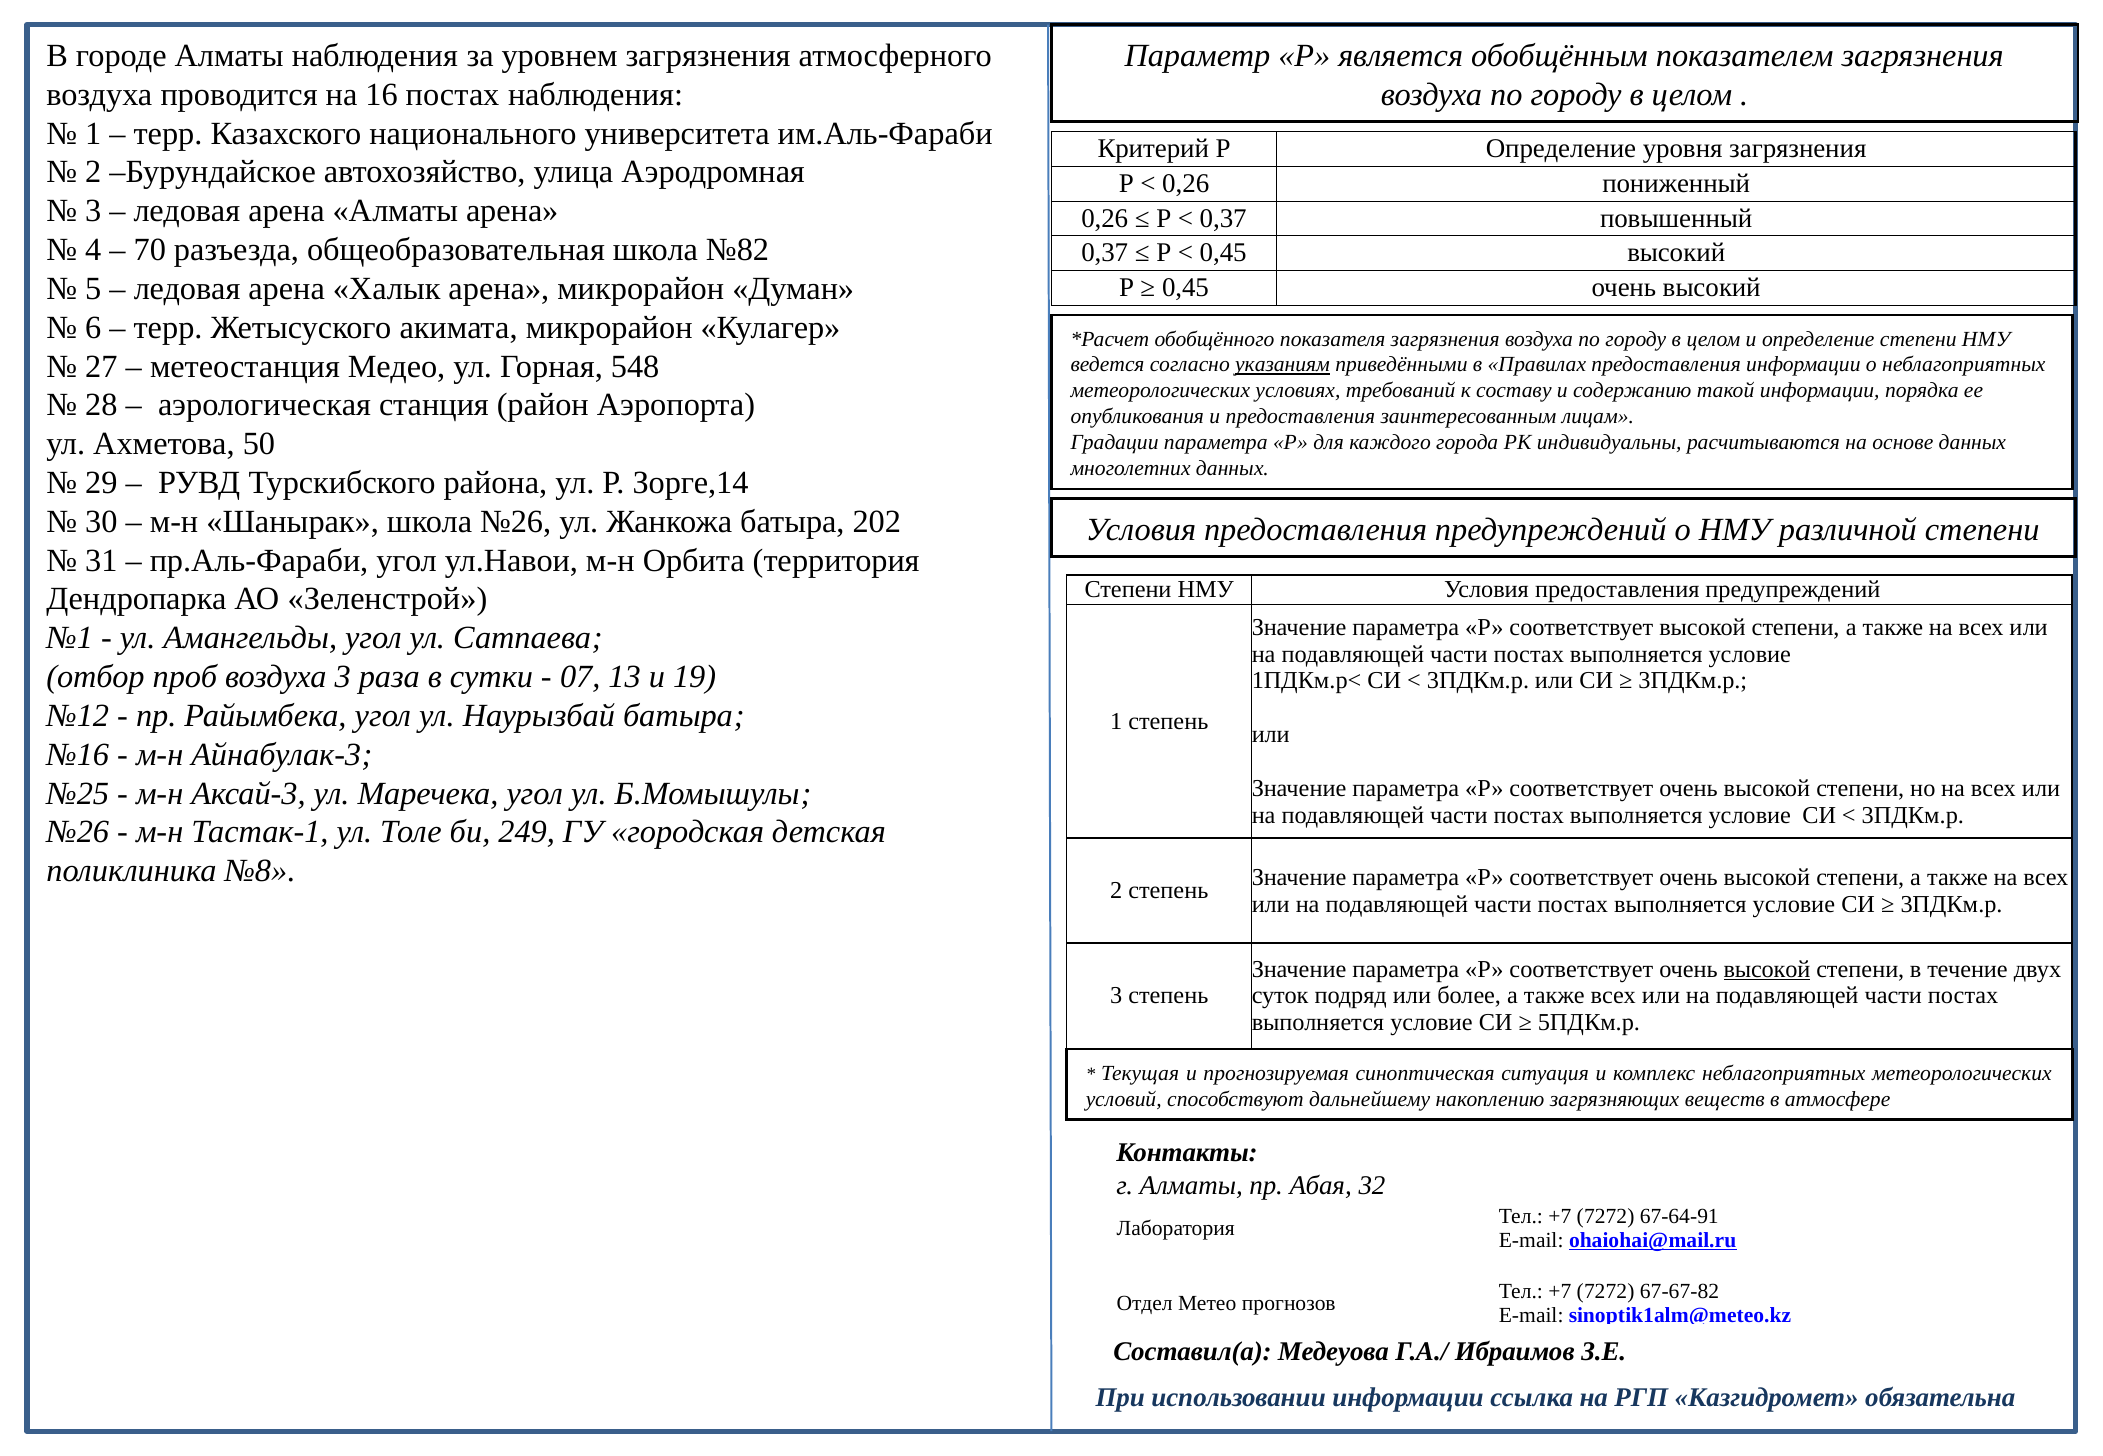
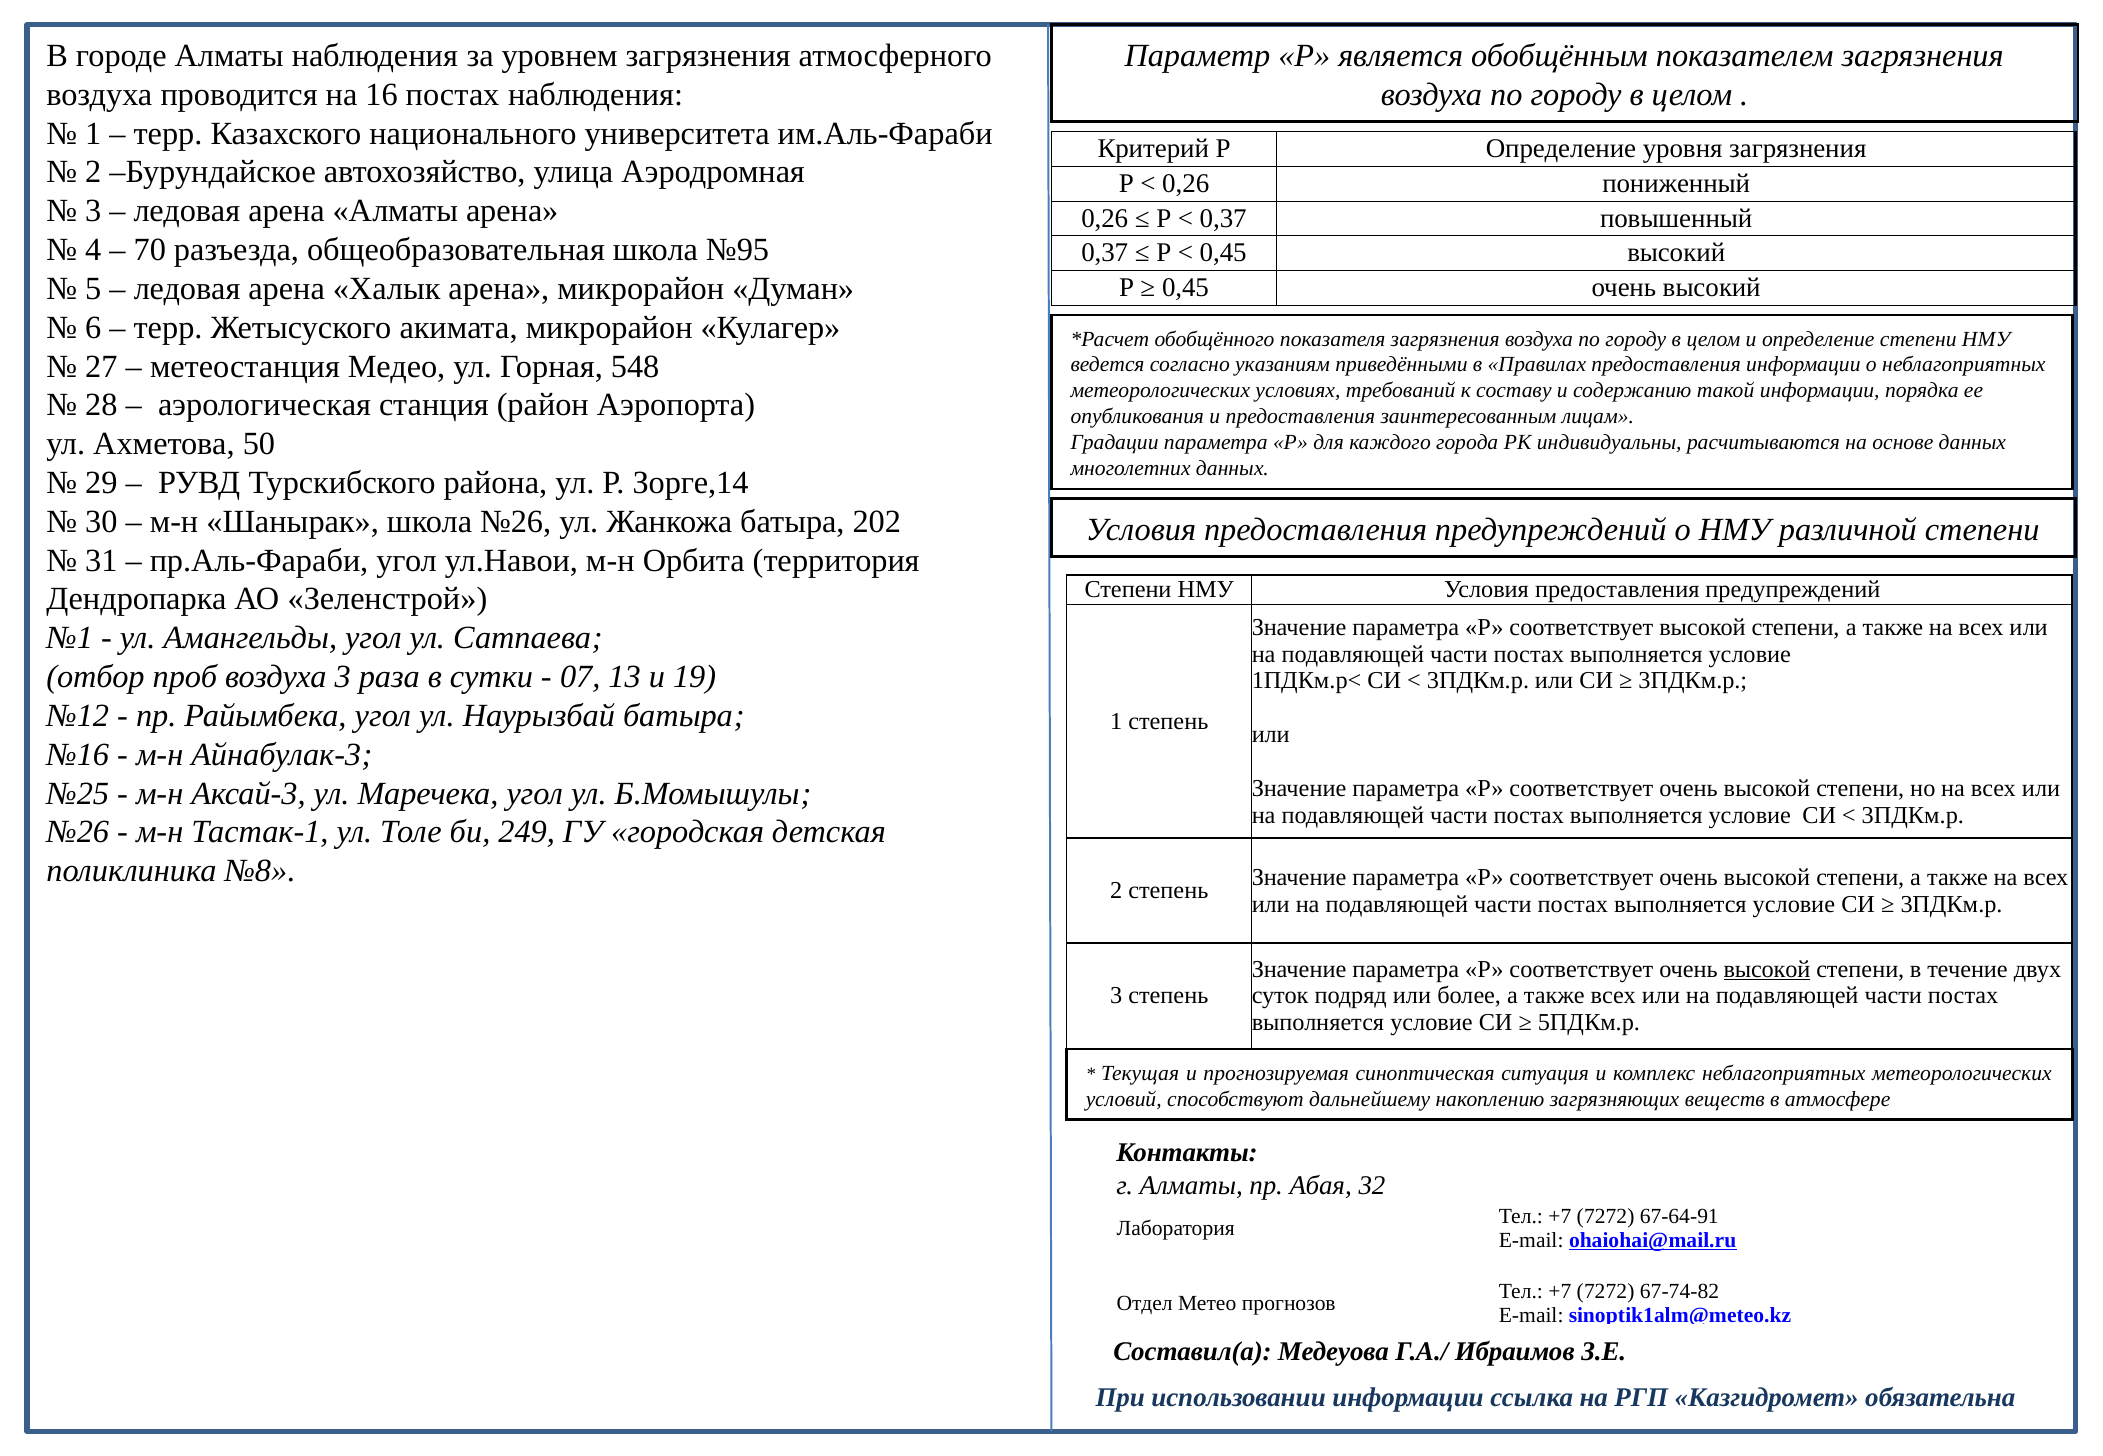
№82: №82 -> №95 (738, 250)
указаниям underline: present -> none (1282, 365)
67-67-82: 67-67-82 -> 67-74-82 (1680, 1291)
